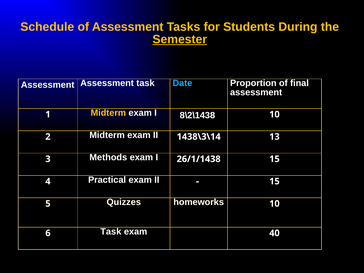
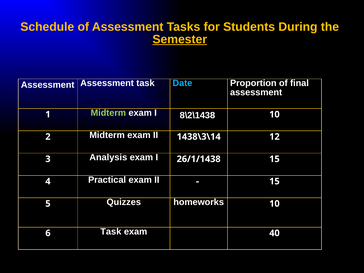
Midterm colour: yellow -> light green (108, 113)
13: 13 -> 12 (274, 137)
Methods: Methods -> Analysis (108, 157)
